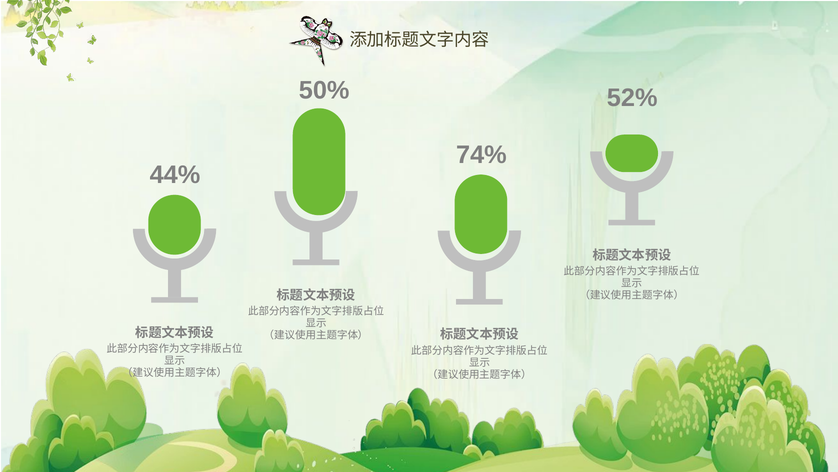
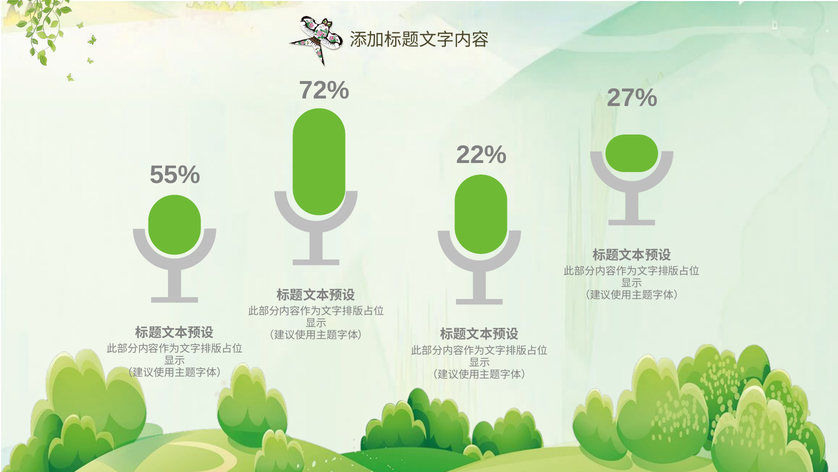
50%: 50% -> 72% (324, 90)
52%: 52% -> 27% (632, 98)
74%: 74% -> 22% (481, 155)
44%: 44% -> 55% (175, 175)
